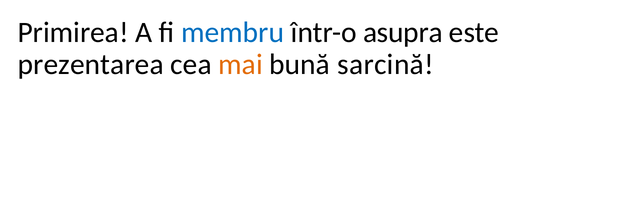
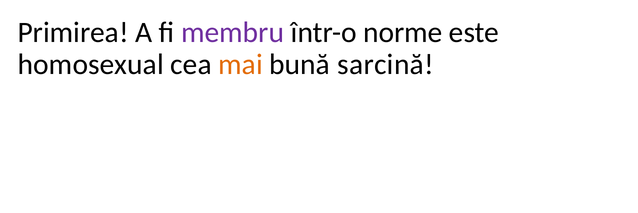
membru colour: blue -> purple (233, 32)
asupra: asupra -> norme (403, 32)
prezentarea: prezentarea -> homosexual (91, 64)
